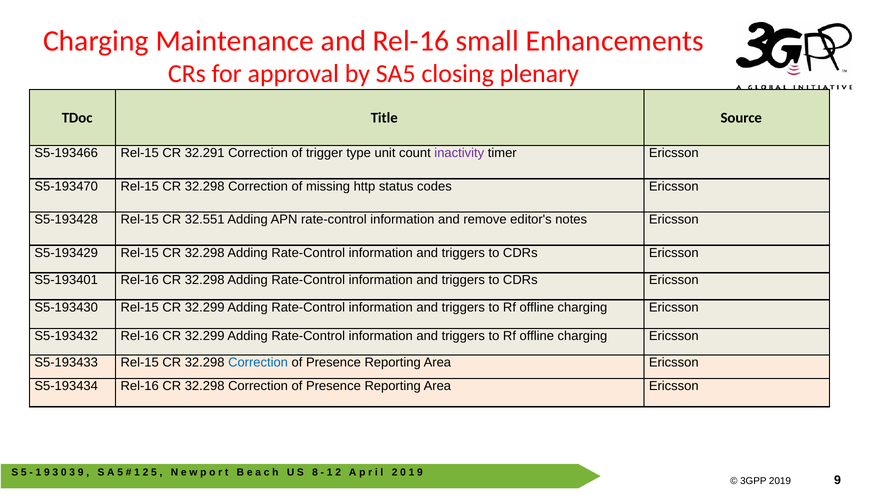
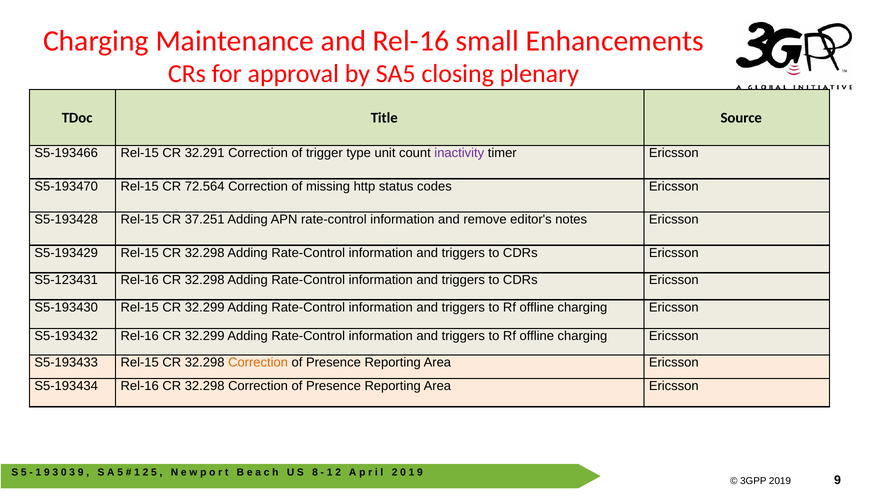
S5-193470 Rel-15 CR 32.298: 32.298 -> 72.564 (205, 186)
32.551: 32.551 -> 37.251 (205, 220)
S5-193401: S5-193401 -> S5-123431 (66, 280)
Correction colour: blue -> orange (258, 362)
